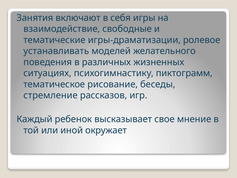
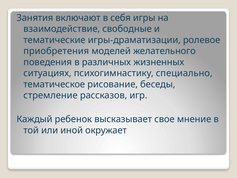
устанавливать: устанавливать -> приобретения (56, 51)
пиктограмм: пиктограмм -> специально (184, 73)
